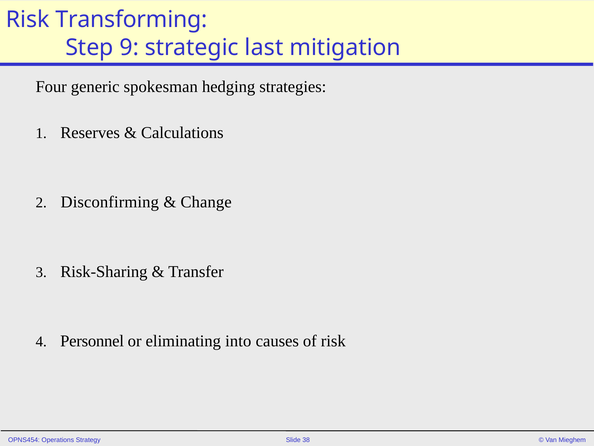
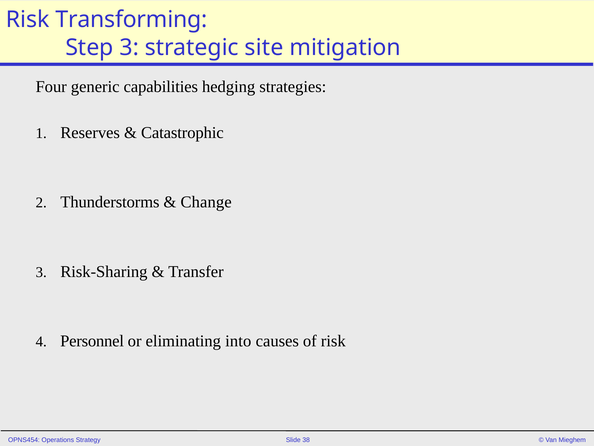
Step 9: 9 -> 3 (129, 47)
last: last -> site (264, 47)
spokesman: spokesman -> capabilities (161, 86)
Calculations: Calculations -> Catastrophic (182, 133)
Disconfirming: Disconfirming -> Thunderstorms (110, 202)
